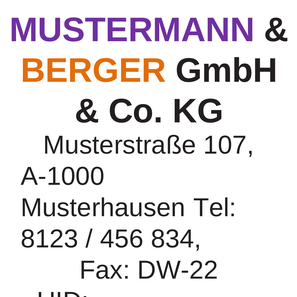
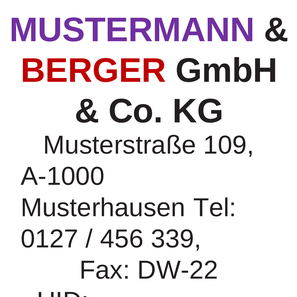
BERGER colour: orange -> red (93, 71)
107: 107 -> 109 (229, 145)
8123: 8123 -> 0127 (50, 239)
834: 834 -> 339 (176, 239)
